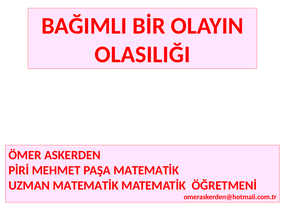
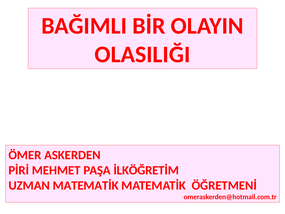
PAŞA MATEMATİK: MATEMATİK -> İLKÖĞRETİM (146, 170)
